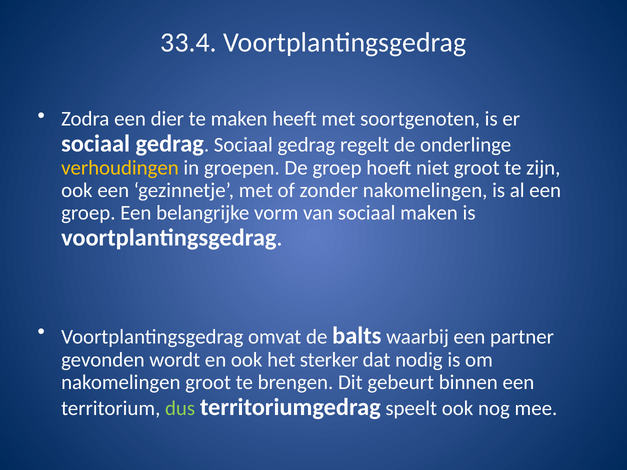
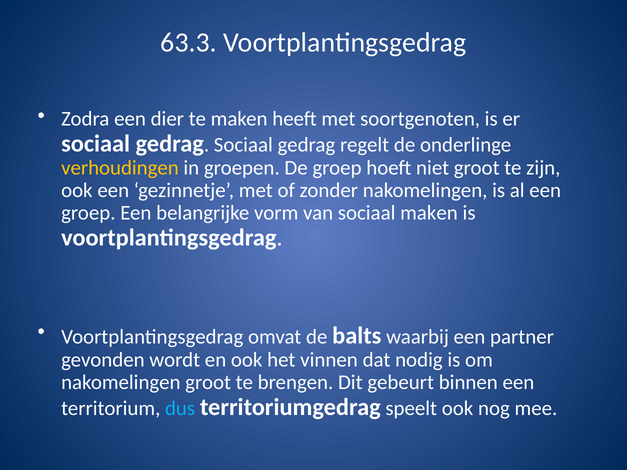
33.4: 33.4 -> 63.3 (189, 42)
sterker: sterker -> vinnen (329, 360)
dus colour: light green -> light blue (180, 409)
